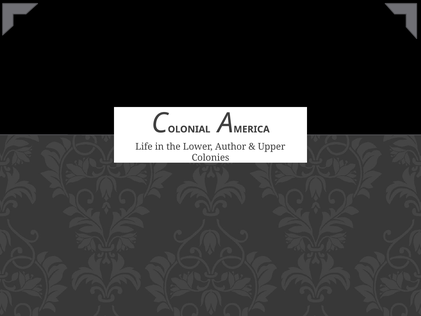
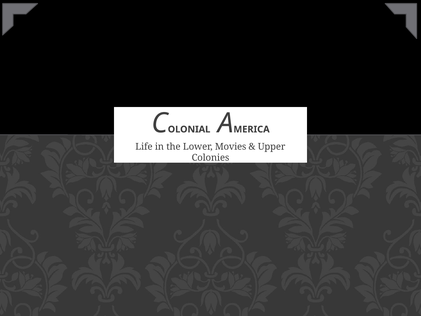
Author: Author -> Movies (231, 146)
